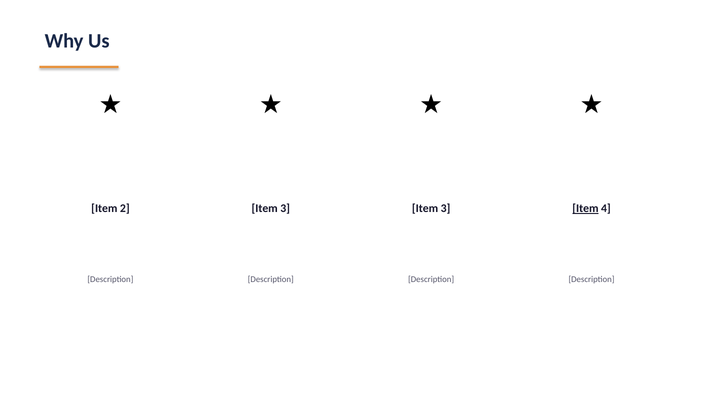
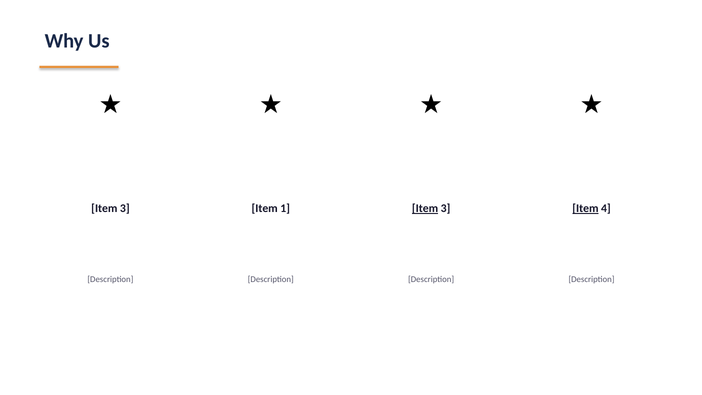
2: 2 -> 3 (125, 208)
3: 3 -> 1 (285, 208)
Item underline: none -> present (425, 208)
